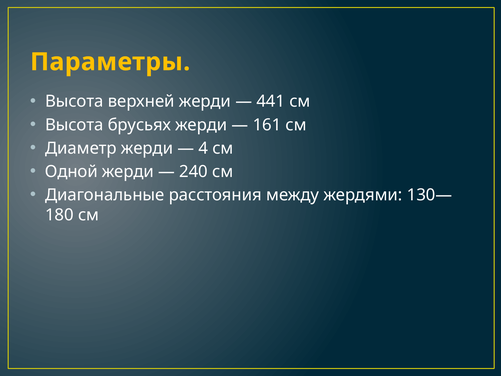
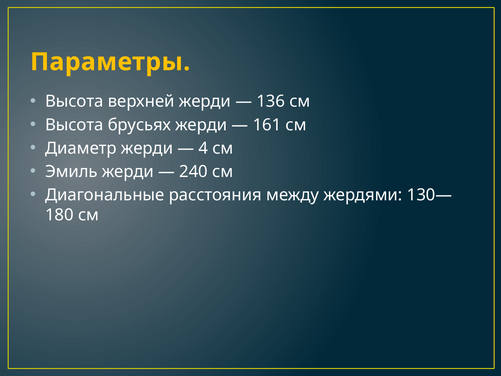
441: 441 -> 136 (271, 101)
Одной: Одной -> Эмиль (71, 171)
